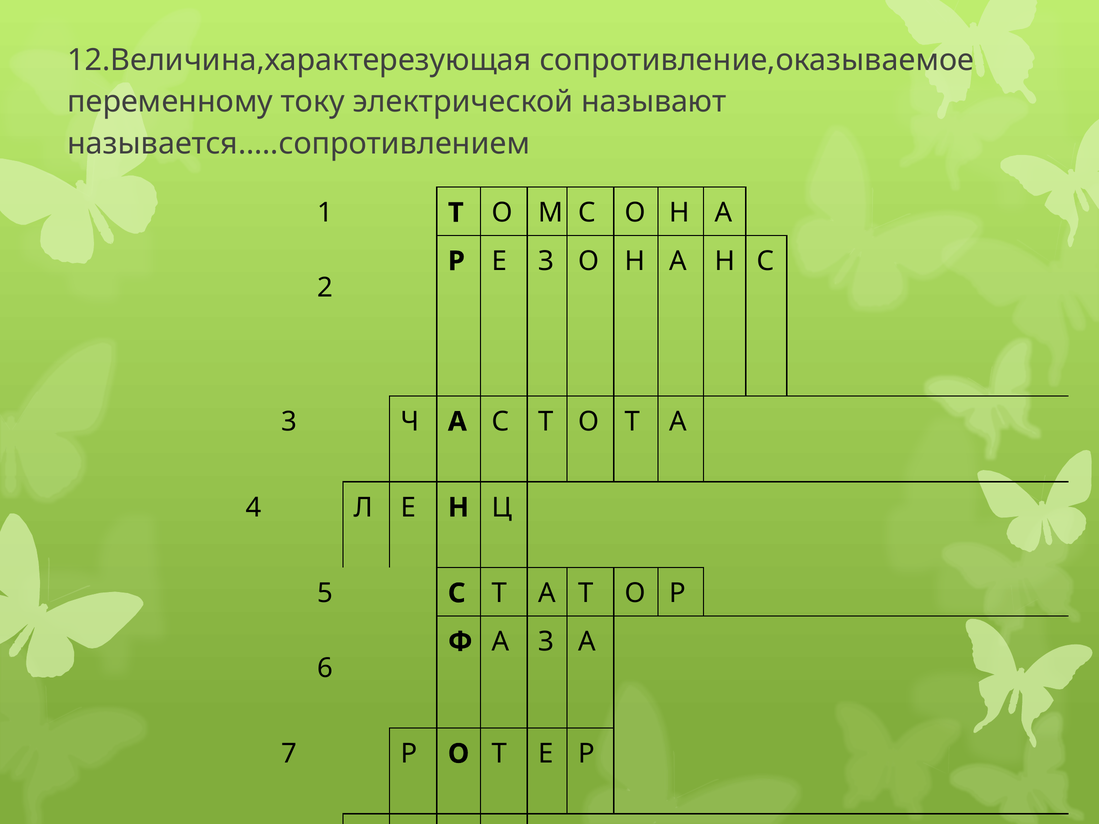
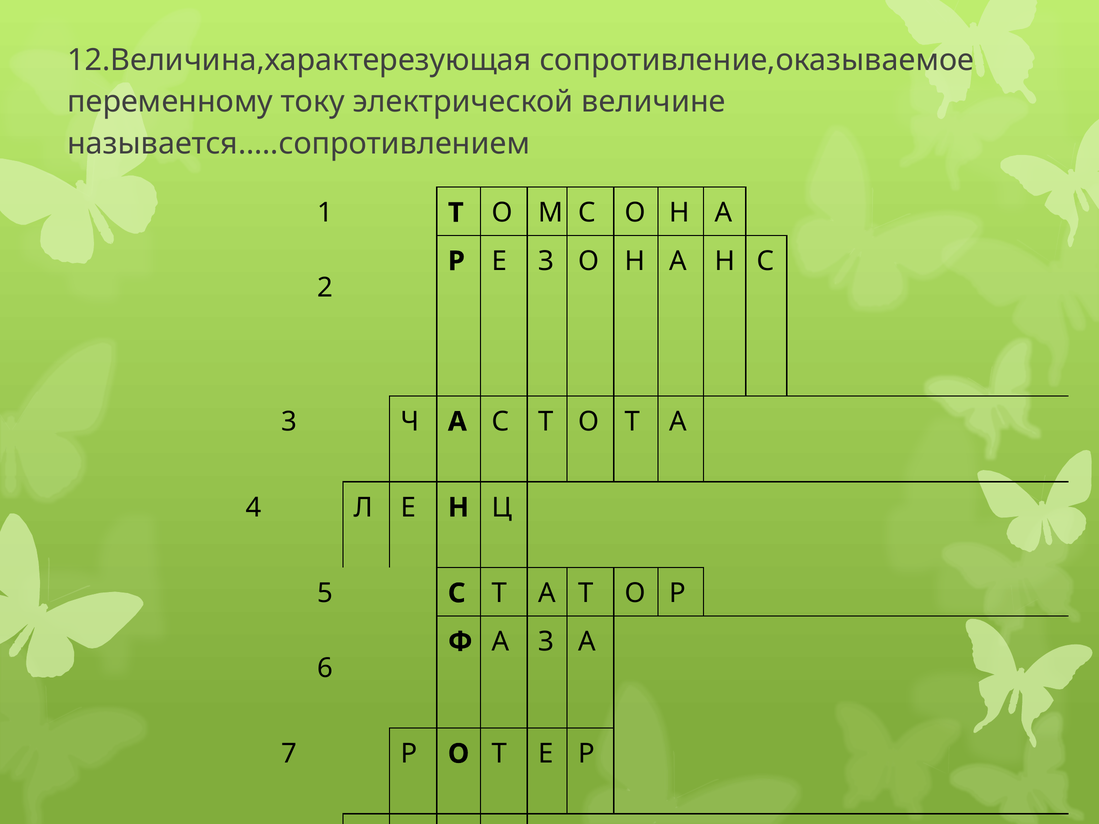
называют: называют -> величине (654, 102)
